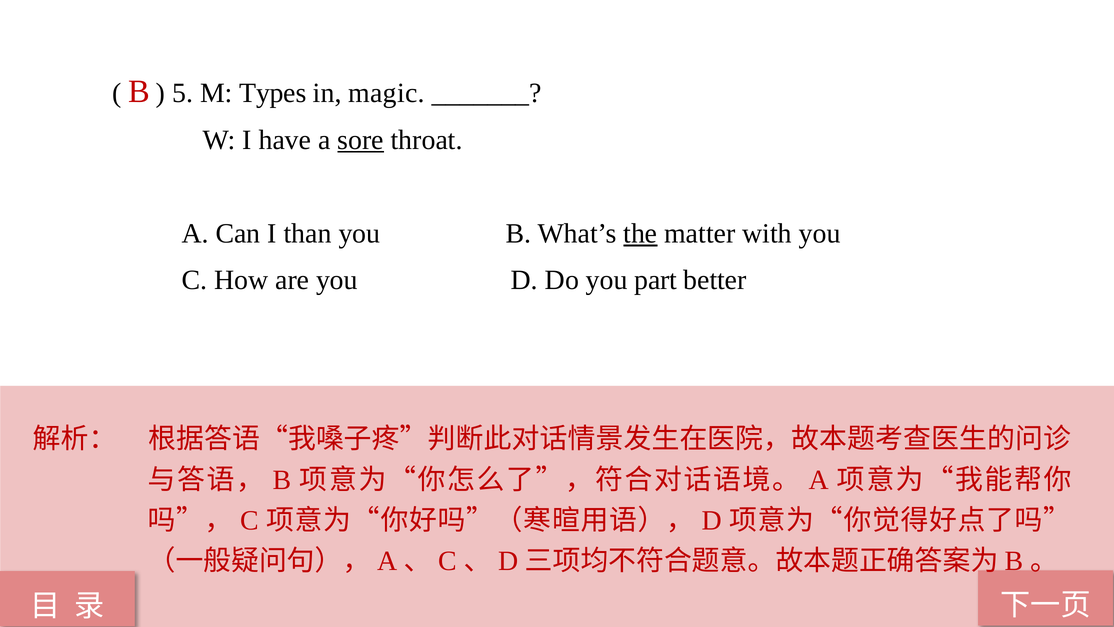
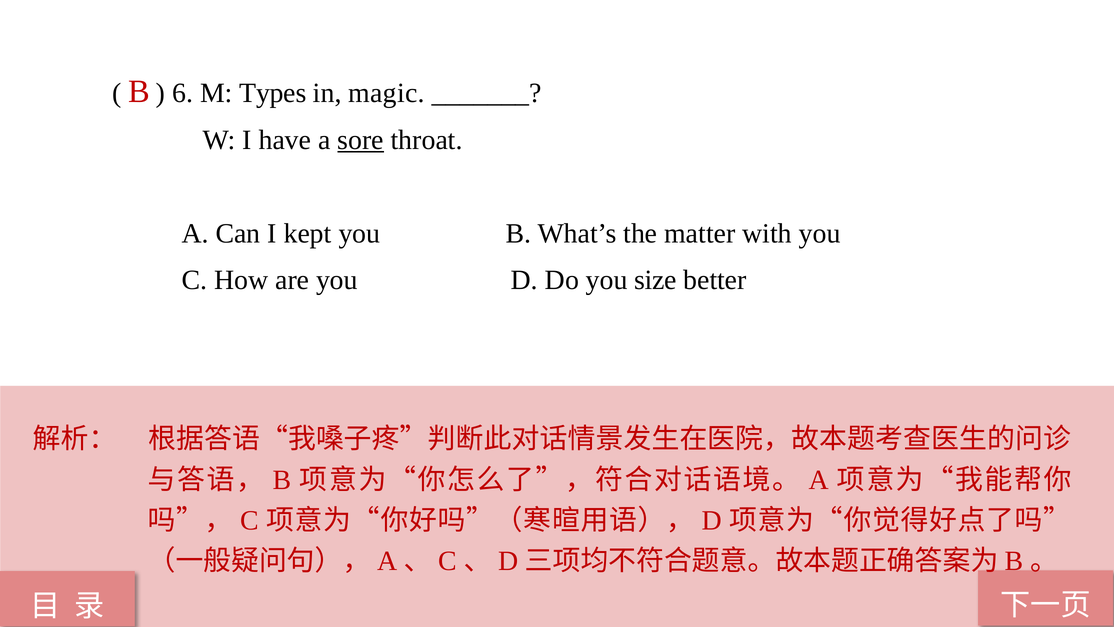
5: 5 -> 6 (183, 93)
than: than -> kept (308, 233)
the underline: present -> none (640, 233)
part: part -> size (656, 280)
